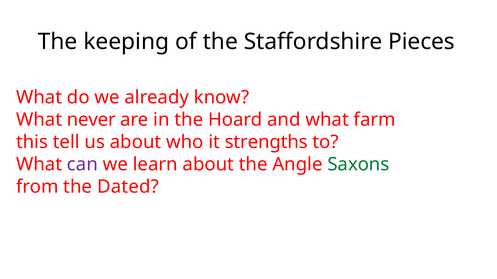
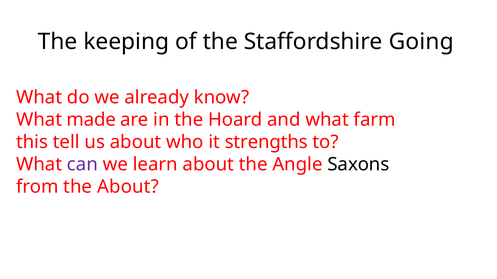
Pieces: Pieces -> Going (421, 42)
never: never -> made (91, 120)
Saxons colour: green -> black (358, 165)
the Dated: Dated -> About (128, 187)
